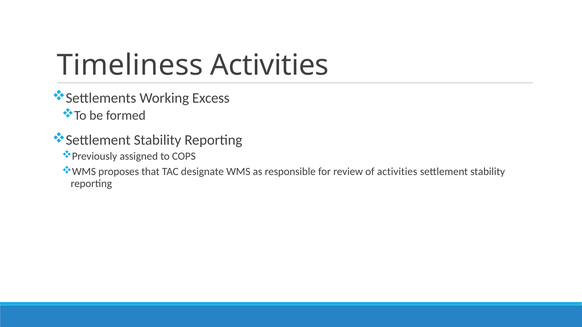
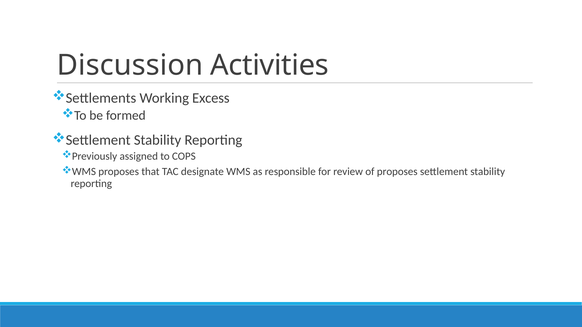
Timeliness: Timeliness -> Discussion (130, 65)
of activities: activities -> proposes (397, 172)
